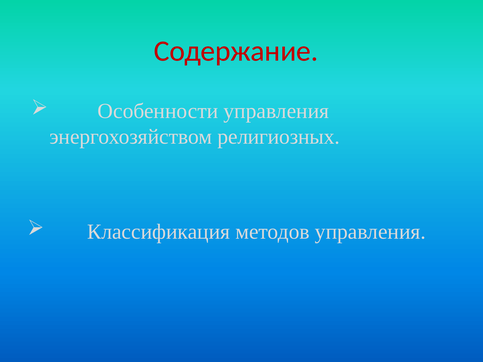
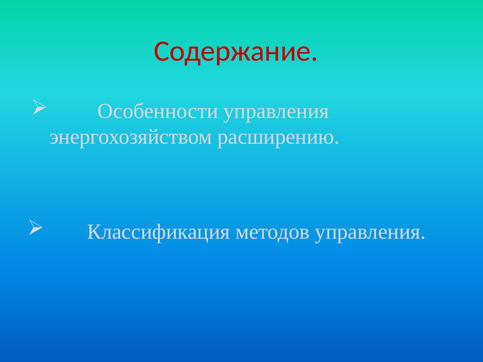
религиозных: религиозных -> расширению (279, 137)
